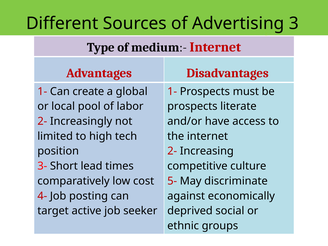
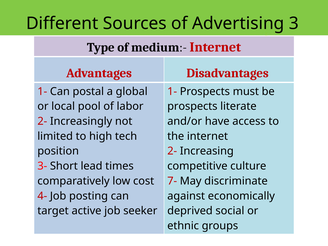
create: create -> postal (88, 91)
5-: 5- -> 7- (172, 181)
